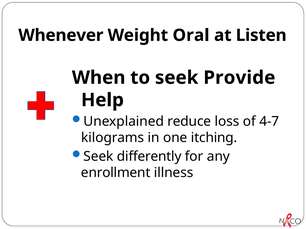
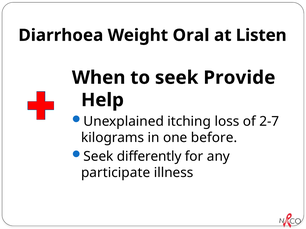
Whenever: Whenever -> Diarrhoea (61, 35)
reduce: reduce -> itching (189, 122)
4-7: 4-7 -> 2-7 (269, 122)
itching: itching -> before (214, 138)
enrollment: enrollment -> participate (116, 173)
